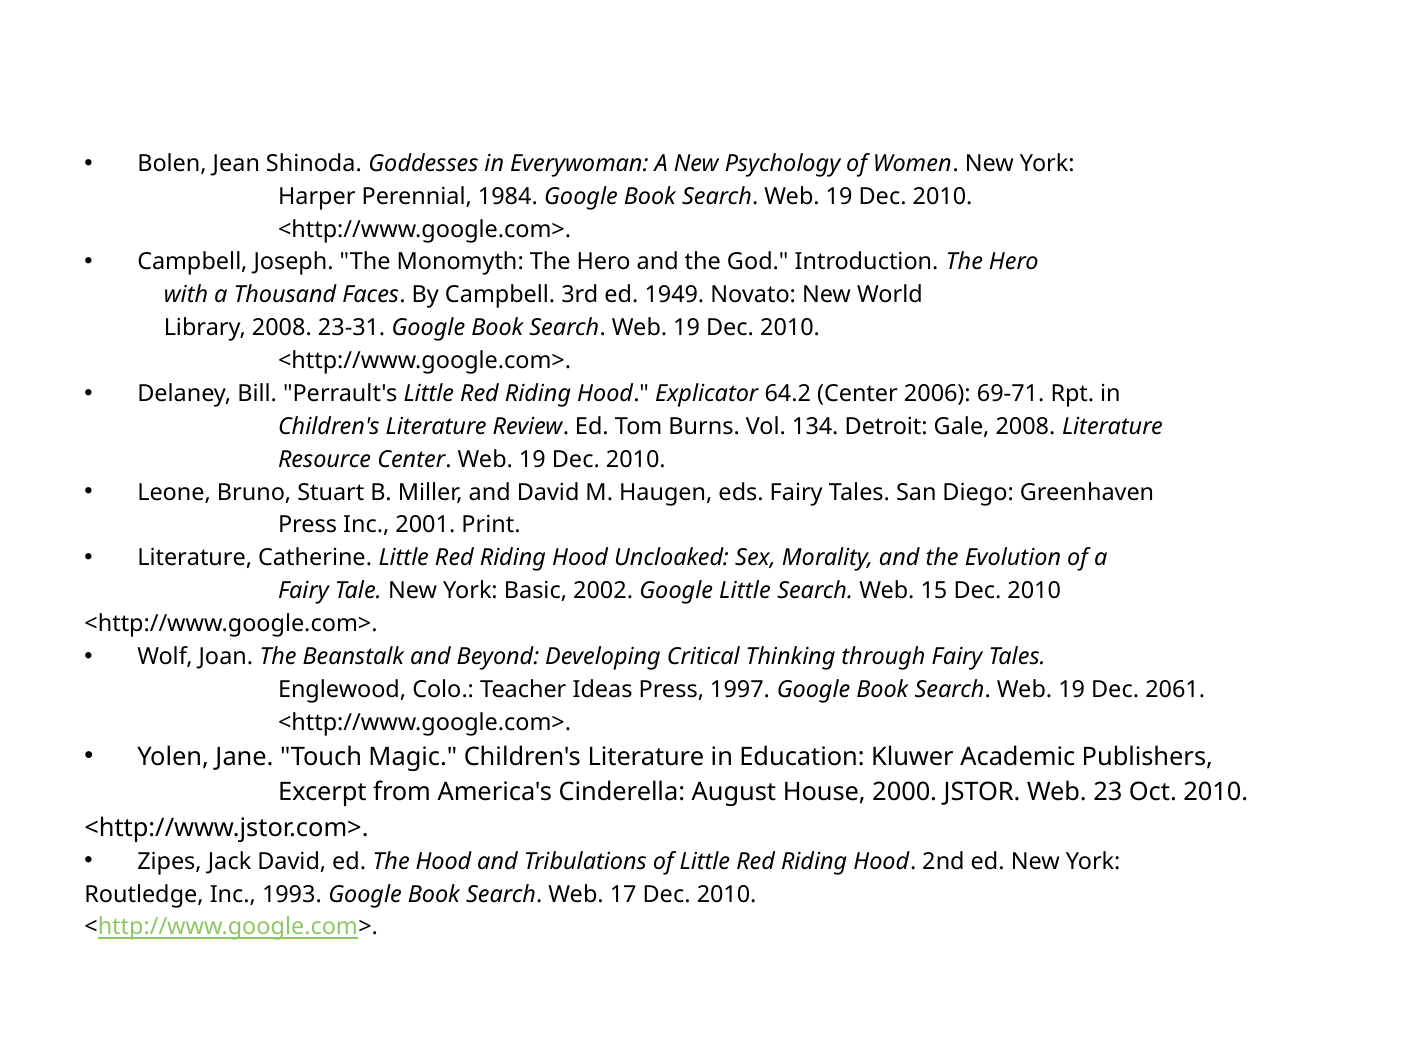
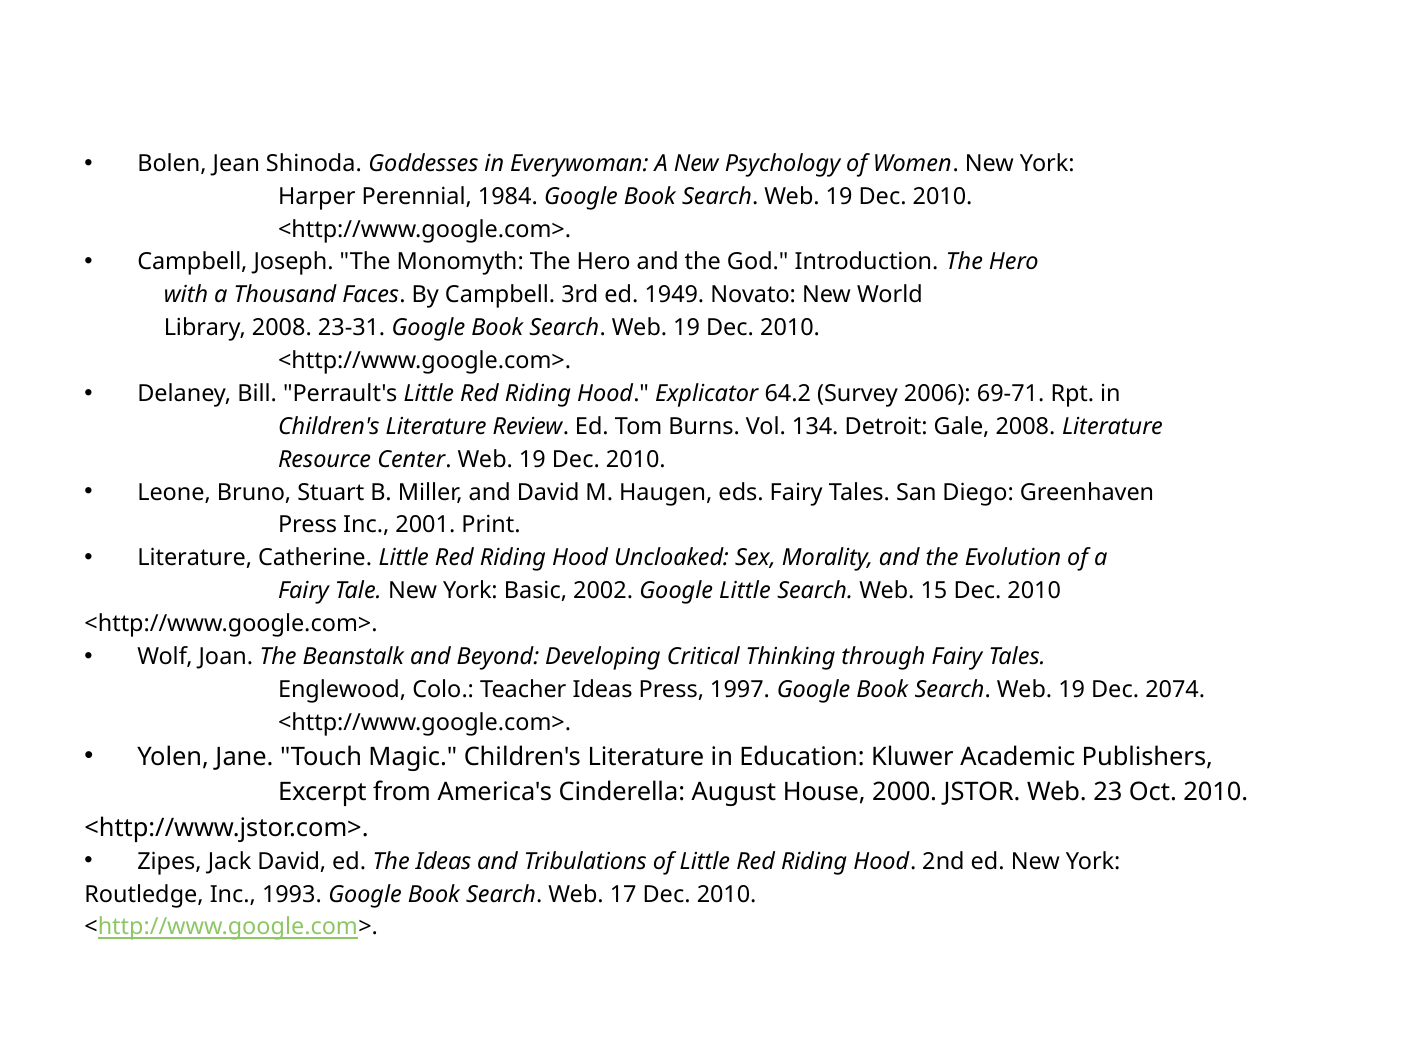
64.2 Center: Center -> Survey (857, 394)
2061: 2061 -> 2074 (1175, 689)
The Hood: Hood -> Ideas (443, 862)
